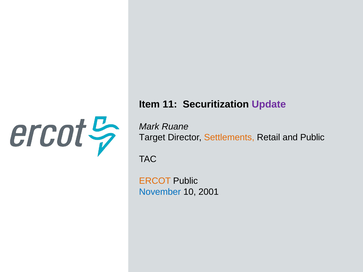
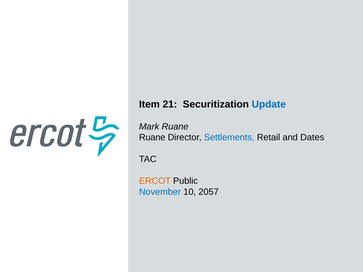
11: 11 -> 21 (170, 104)
Update colour: purple -> blue (269, 104)
Target: Target -> Ruane (152, 138)
Settlements colour: orange -> blue (229, 138)
and Public: Public -> Dates (312, 138)
2001: 2001 -> 2057 (209, 192)
